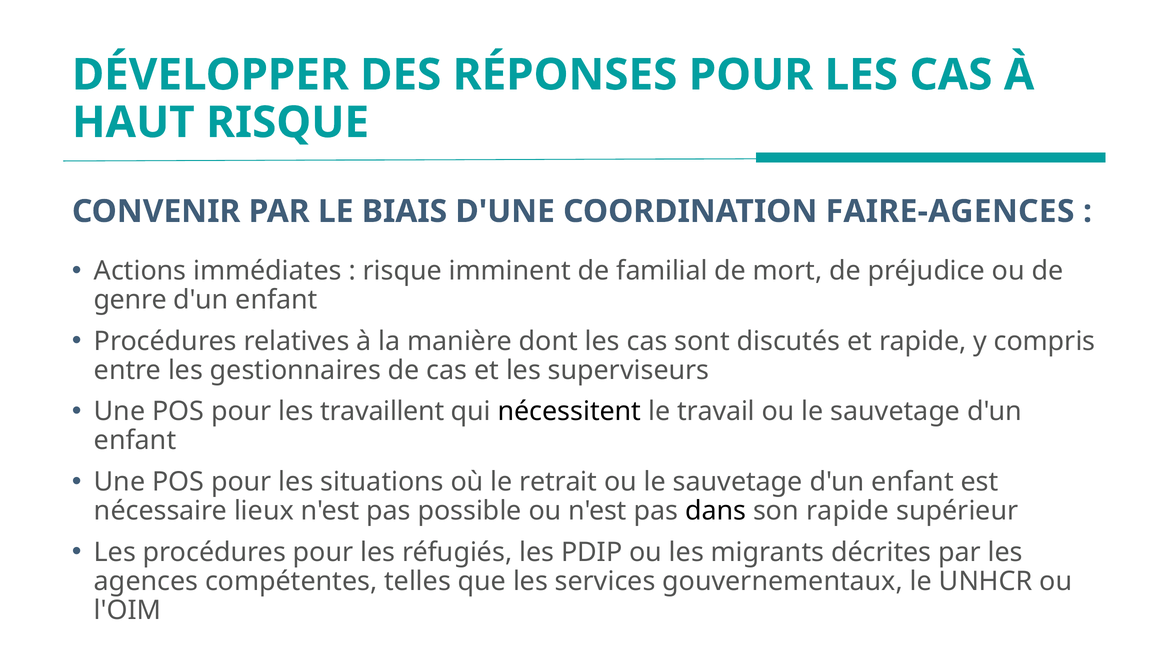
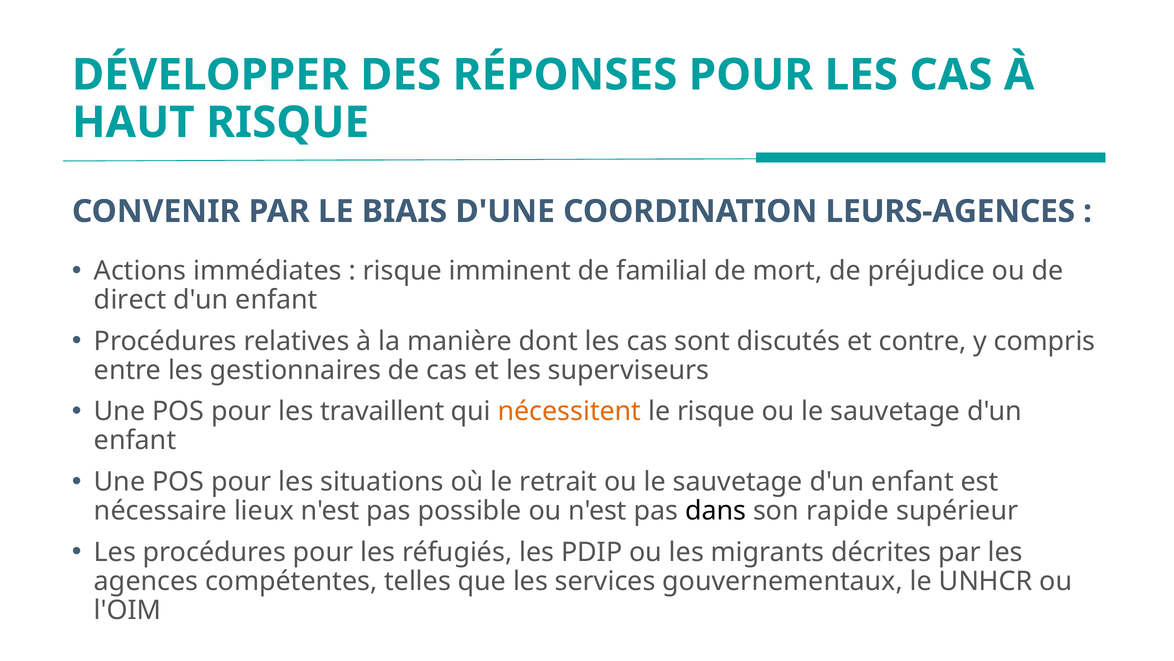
FAIRE-AGENCES: FAIRE-AGENCES -> LEURS-AGENCES (950, 211)
genre: genre -> direct (130, 300)
et rapide: rapide -> contre (923, 341)
nécessitent colour: black -> orange (569, 411)
le travail: travail -> risque (716, 411)
